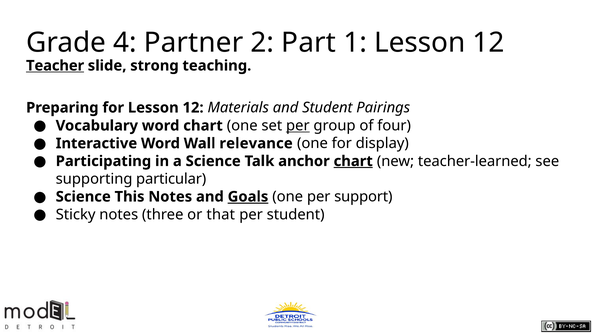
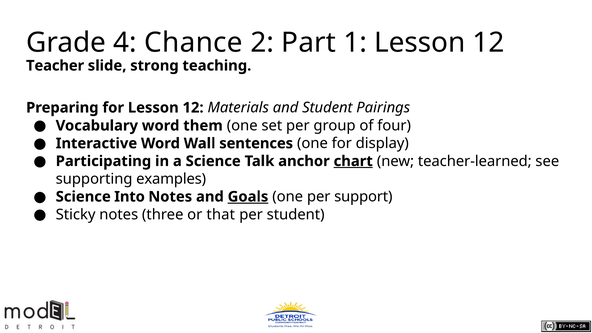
Partner: Partner -> Chance (193, 42)
Teacher underline: present -> none (55, 66)
word chart: chart -> them (203, 126)
per underline: present -> none (298, 126)
relevance: relevance -> sentences (256, 143)
particular: particular -> examples (171, 179)
This: This -> Into (130, 197)
